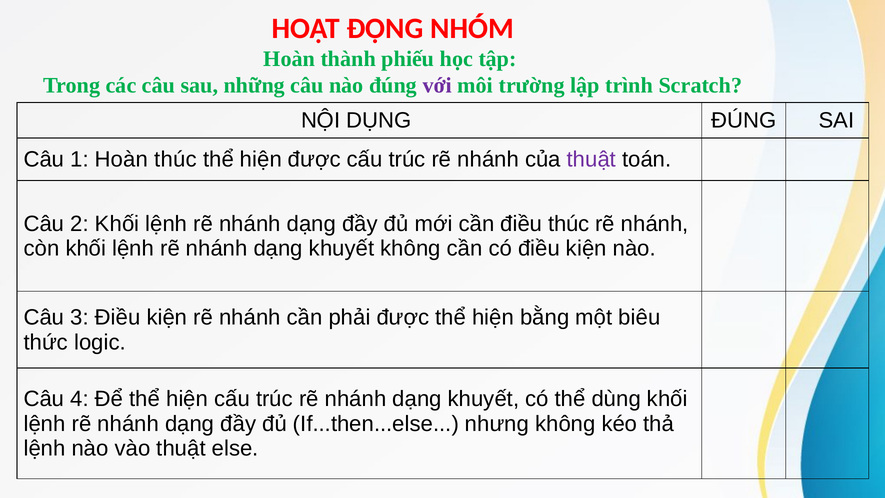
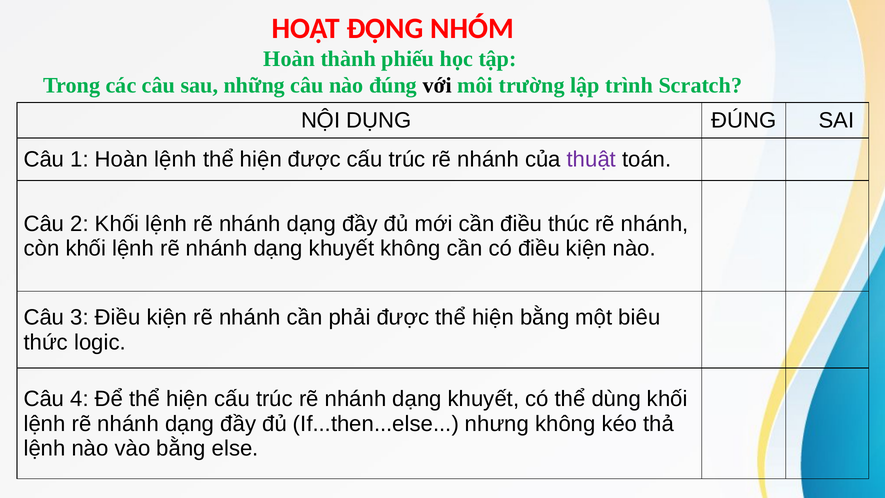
với colour: purple -> black (437, 86)
Hoàn thúc: thúc -> lệnh (175, 159)
vào thuật: thuật -> bằng (181, 448)
